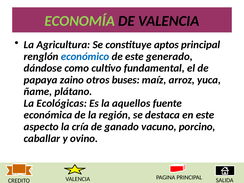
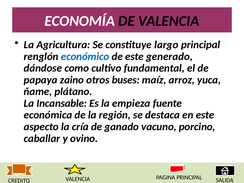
ECONOMÍA colour: light green -> white (80, 21)
aptos: aptos -> largo (166, 45)
Ecológicas: Ecológicas -> Incansable (62, 103)
aquellos: aquellos -> empieza (131, 103)
